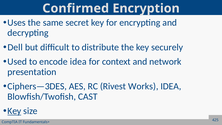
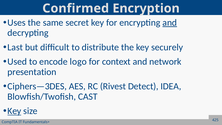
and underline: none -> present (170, 23)
Dell: Dell -> Last (15, 47)
encode idea: idea -> logo (78, 62)
Works: Works -> Detect (143, 86)
